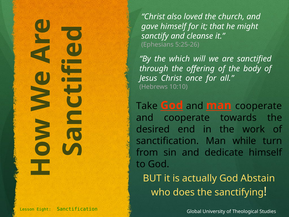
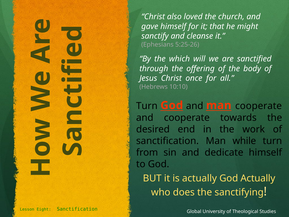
Take: Take -> Turn (147, 106)
God Abstain: Abstain -> Actually (258, 178)
